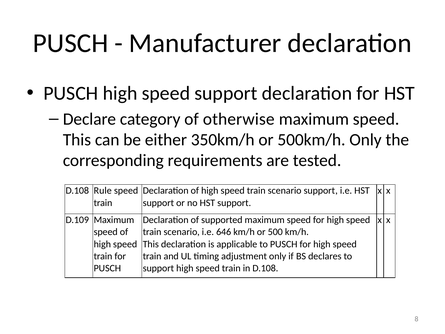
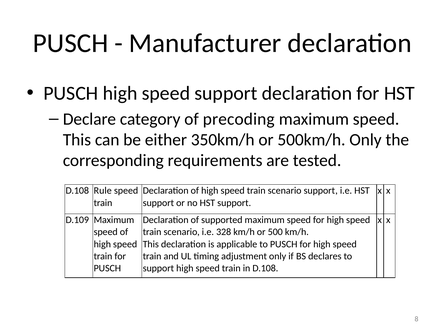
otherwise: otherwise -> precoding (239, 119)
646: 646 -> 328 (224, 232)
